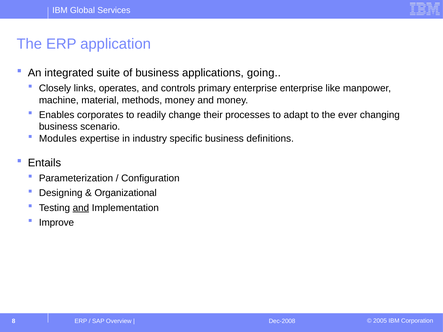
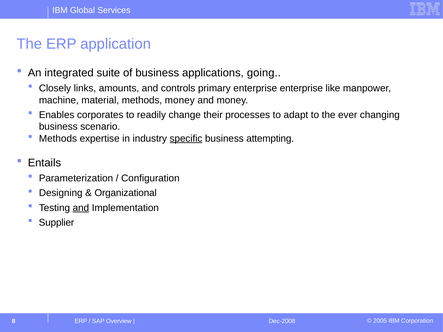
operates: operates -> amounts (119, 88)
Modules: Modules -> Methods (58, 139)
specific underline: none -> present (186, 139)
definitions: definitions -> attempting (270, 139)
Improve: Improve -> Supplier (57, 223)
